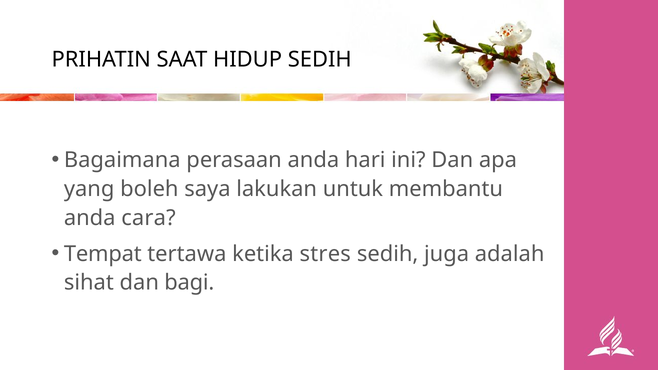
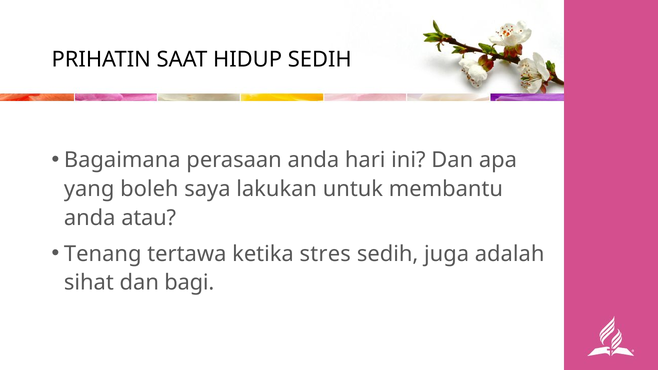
cara: cara -> atau (149, 218)
Tempat: Tempat -> Tenang (103, 254)
